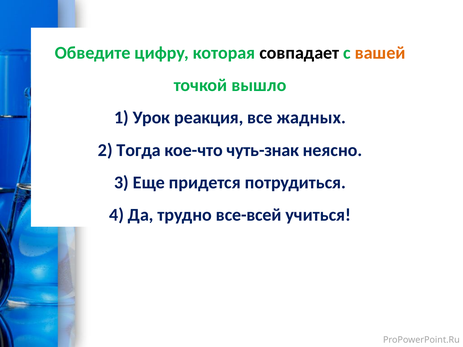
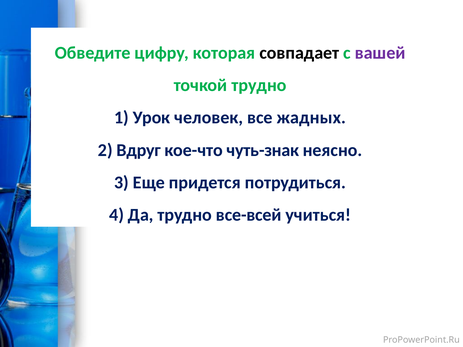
вашей colour: orange -> purple (380, 53)
точкой вышло: вышло -> трудно (259, 85)
реакция: реакция -> человек (209, 118)
Тогда: Тогда -> Вдруг (139, 150)
